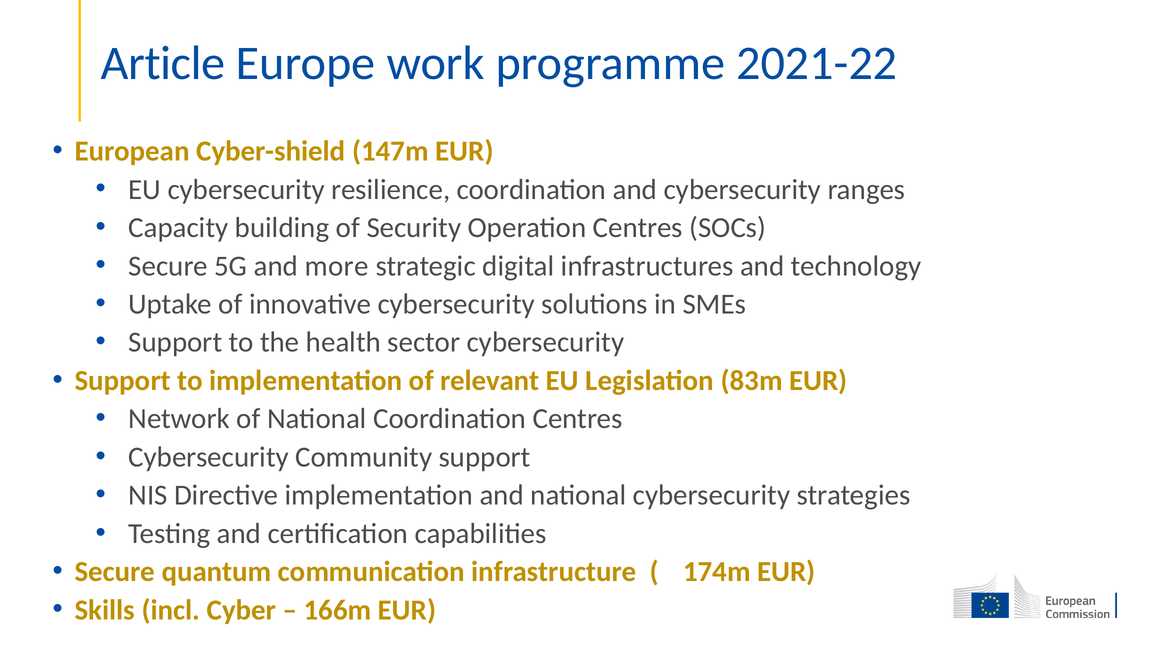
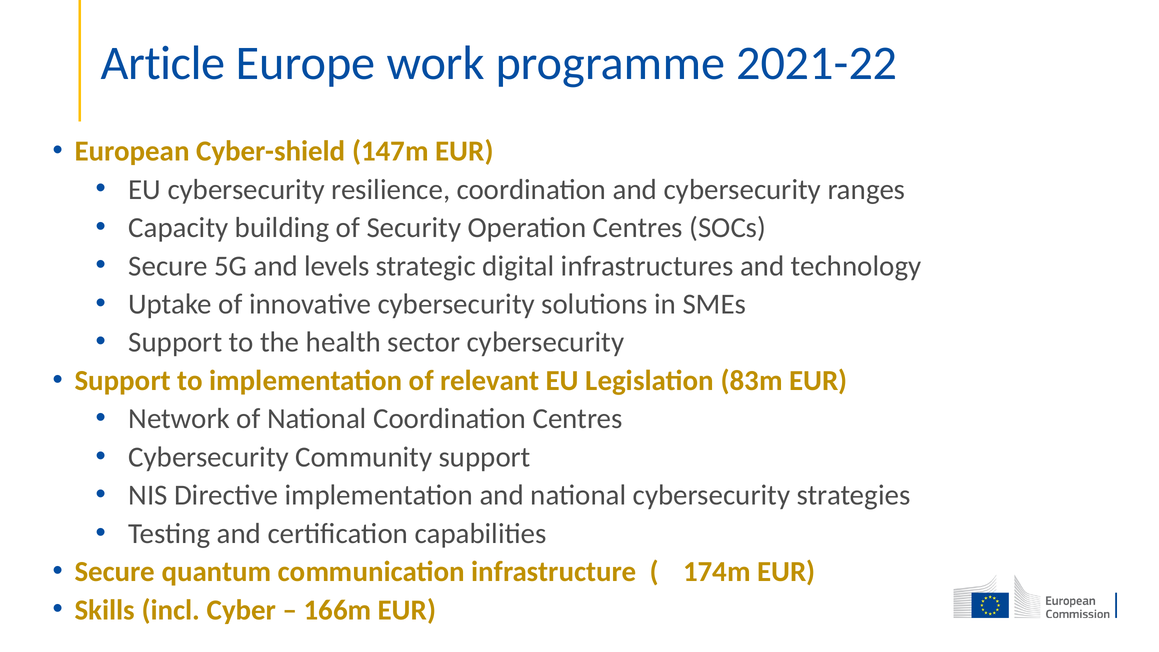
more: more -> levels (337, 266)
